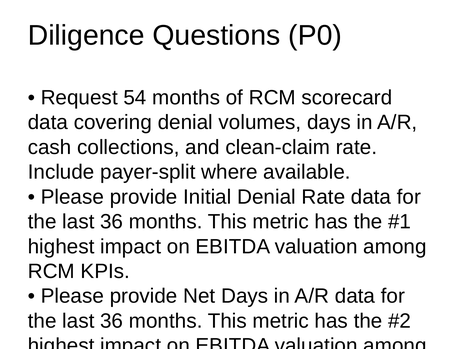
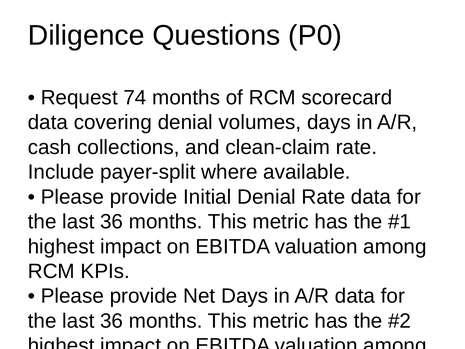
54: 54 -> 74 (135, 98)
